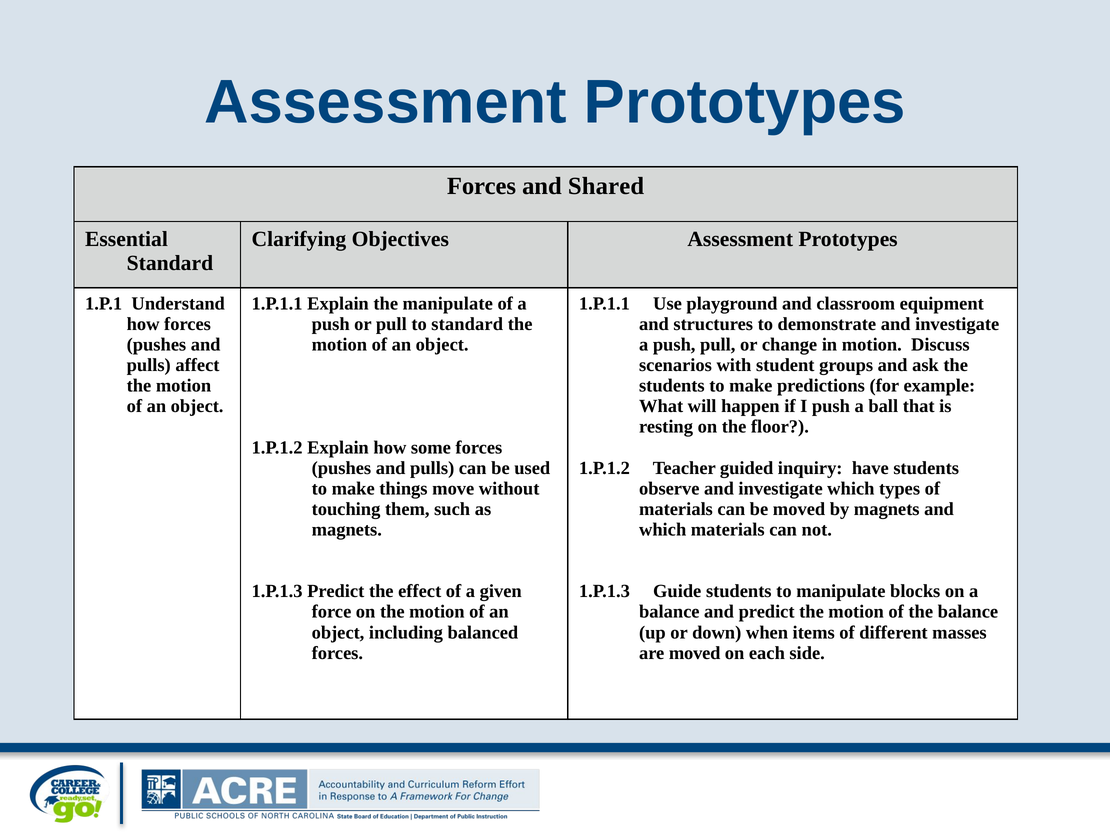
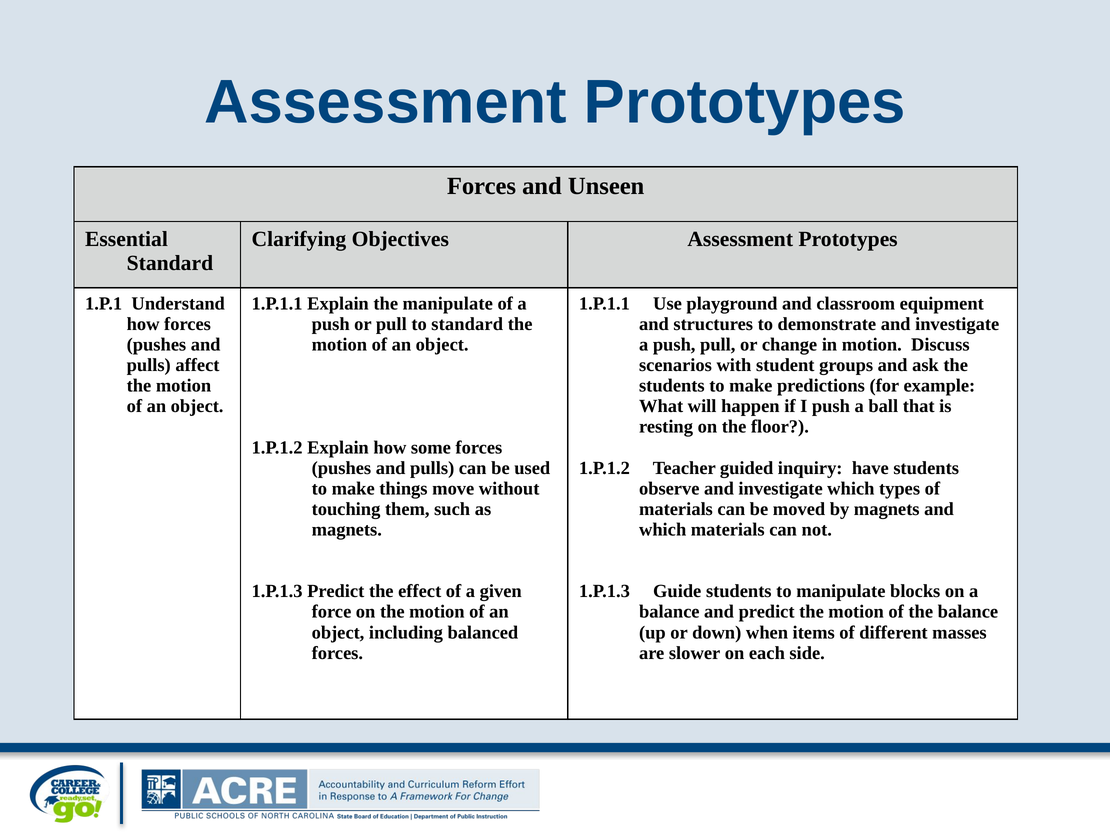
Shared: Shared -> Unseen (606, 186)
are moved: moved -> slower (695, 653)
